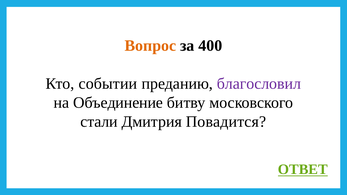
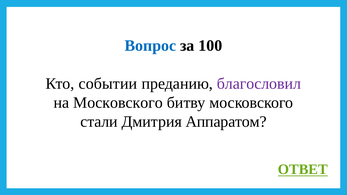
Вопрос colour: orange -> blue (150, 46)
400: 400 -> 100 (210, 46)
на Объединение: Объединение -> Московского (118, 103)
Повадится: Повадится -> Аппаратом (226, 122)
